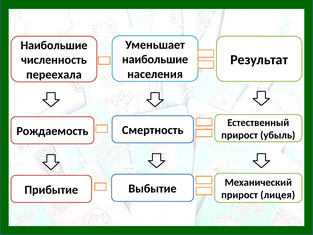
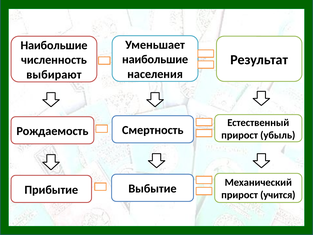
переехала: переехала -> выбирают (54, 74)
лицея: лицея -> учится (278, 195)
